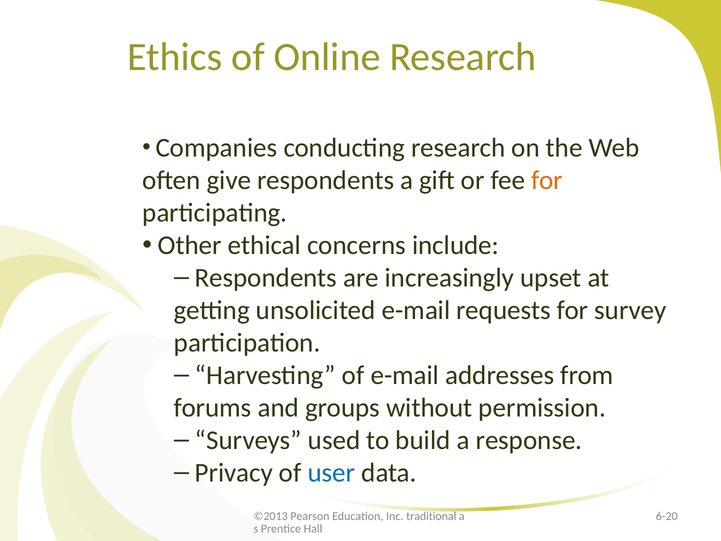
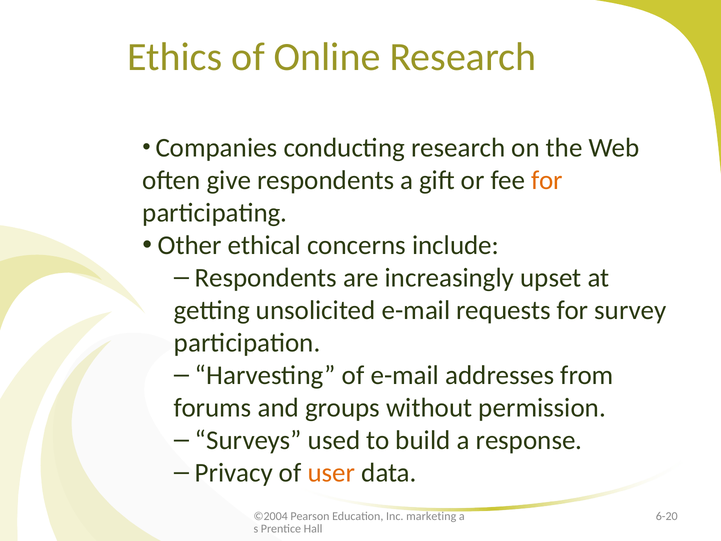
user colour: blue -> orange (331, 473)
©2013: ©2013 -> ©2004 (271, 516)
traditional: traditional -> marketing (431, 516)
